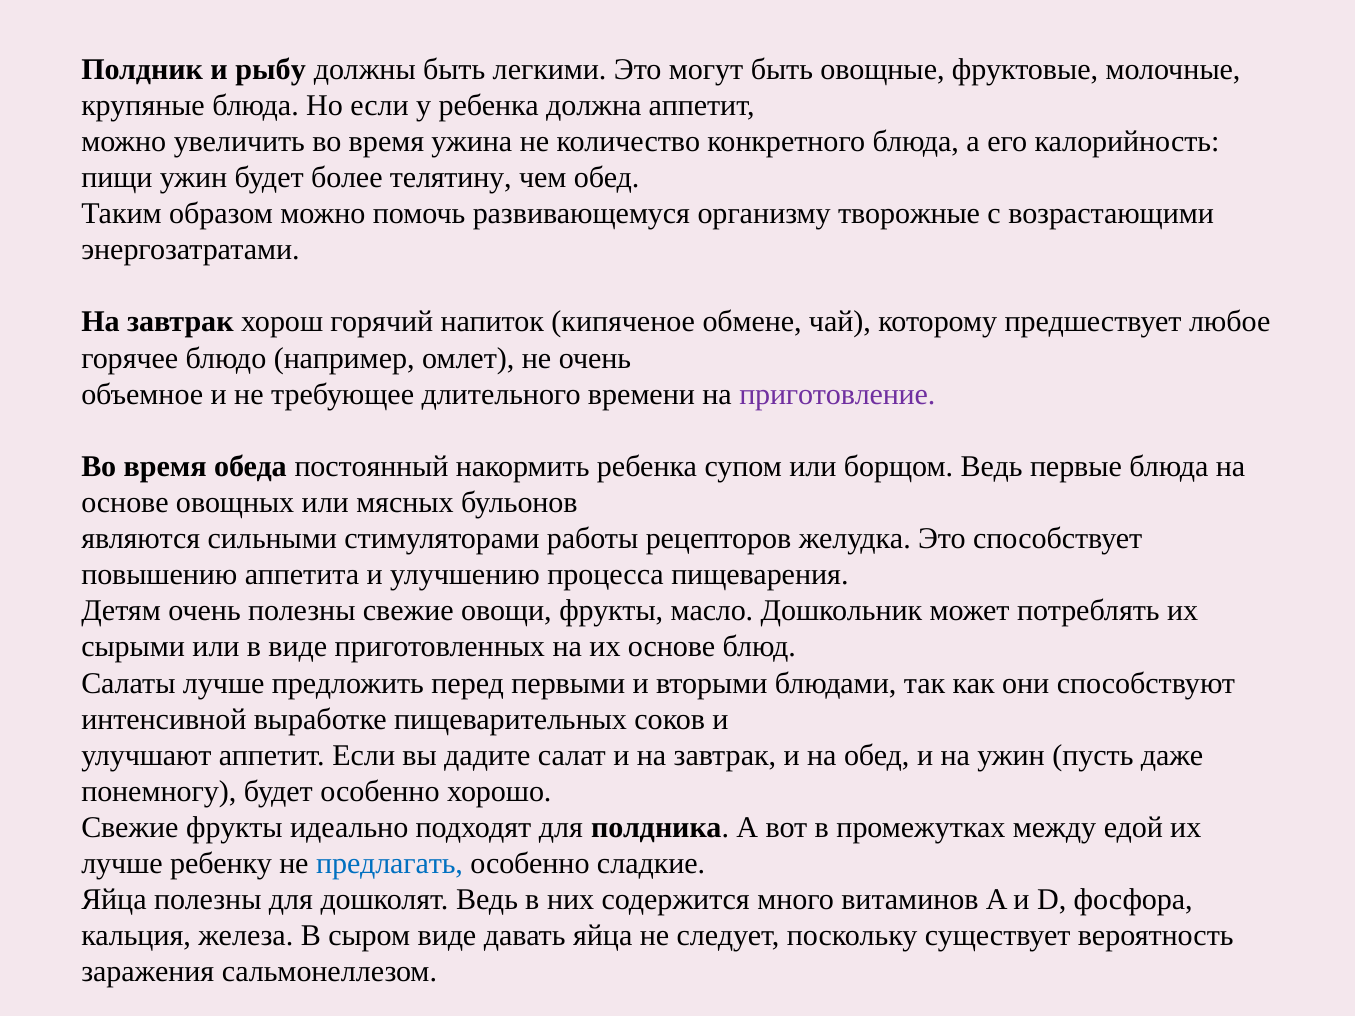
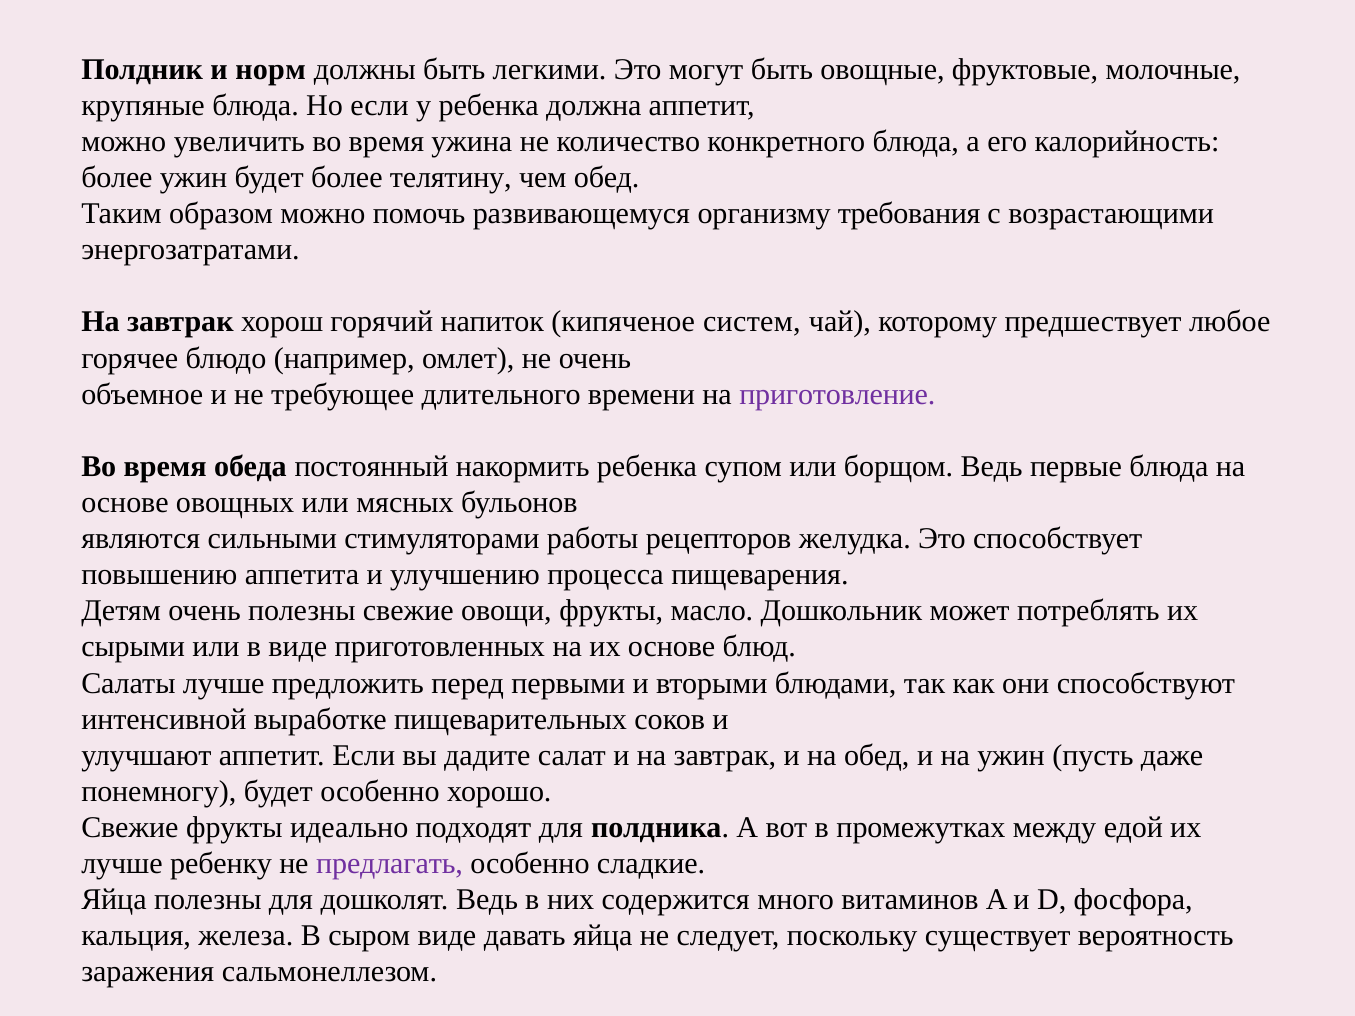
рыбу: рыбу -> норм (270, 69)
пищи: пищи -> более (117, 178)
творожные: творожные -> требования (909, 214)
обмене: обмене -> систем (752, 322)
предлагать colour: blue -> purple (390, 864)
